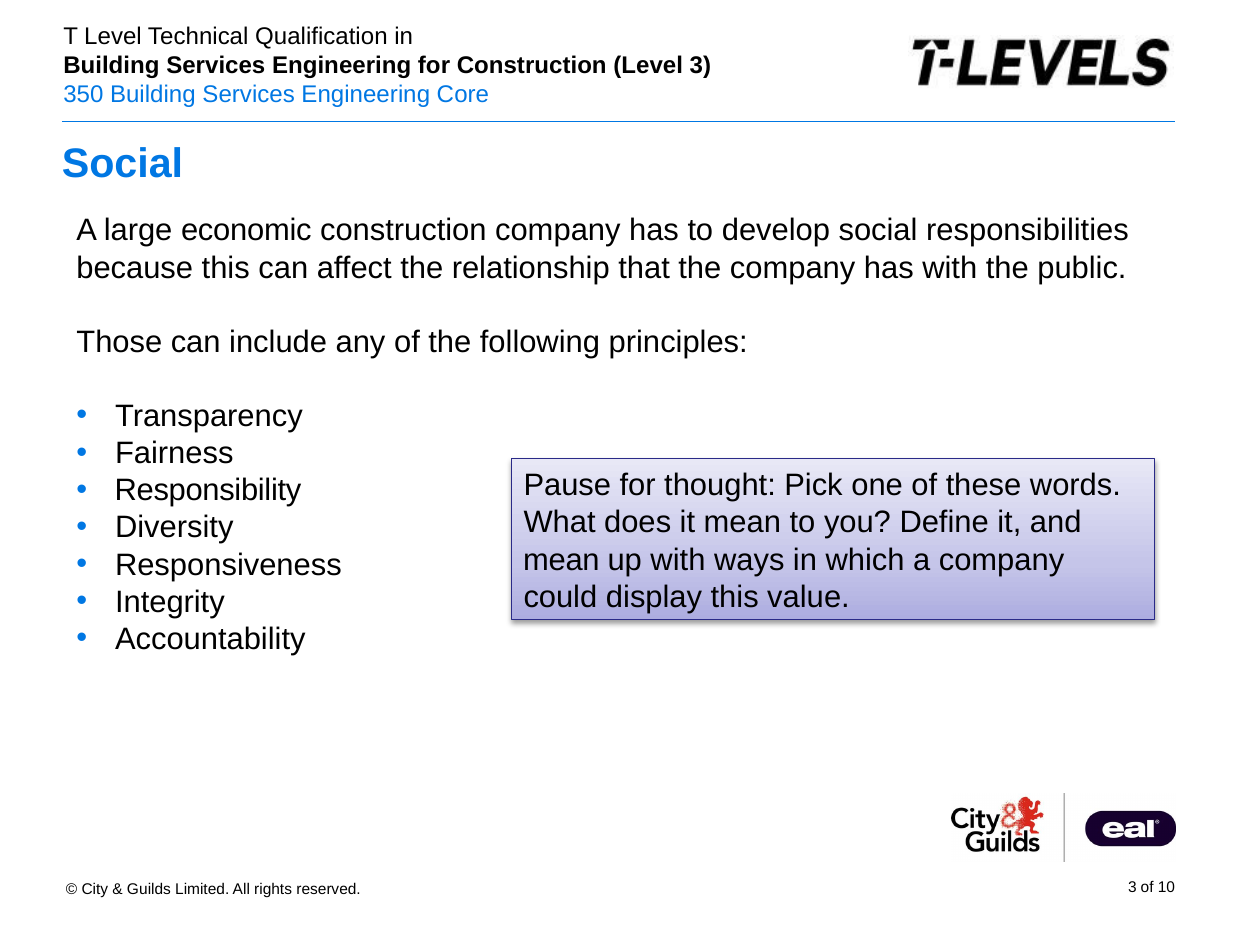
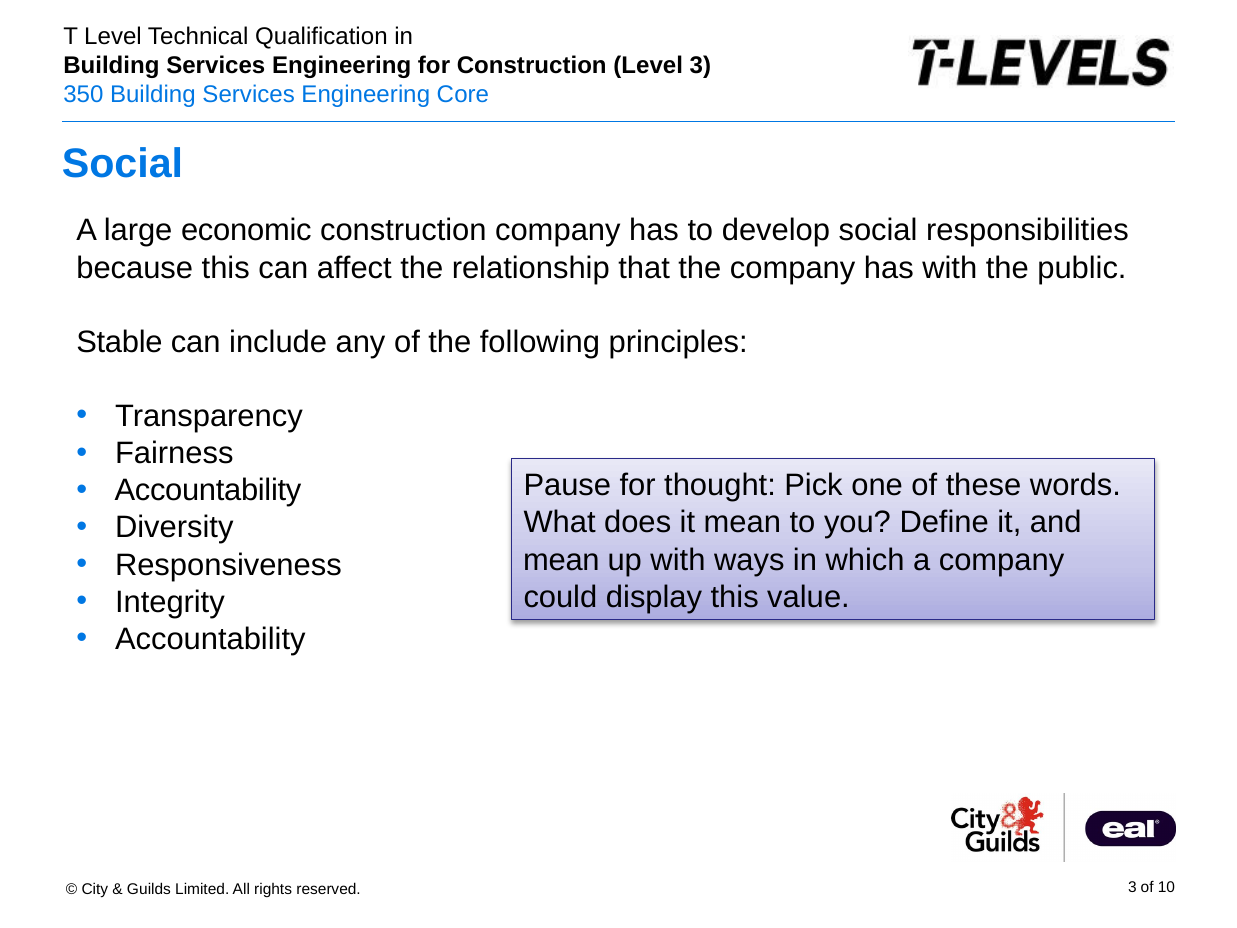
Those: Those -> Stable (119, 342)
Responsibility: Responsibility -> Accountability (208, 490)
